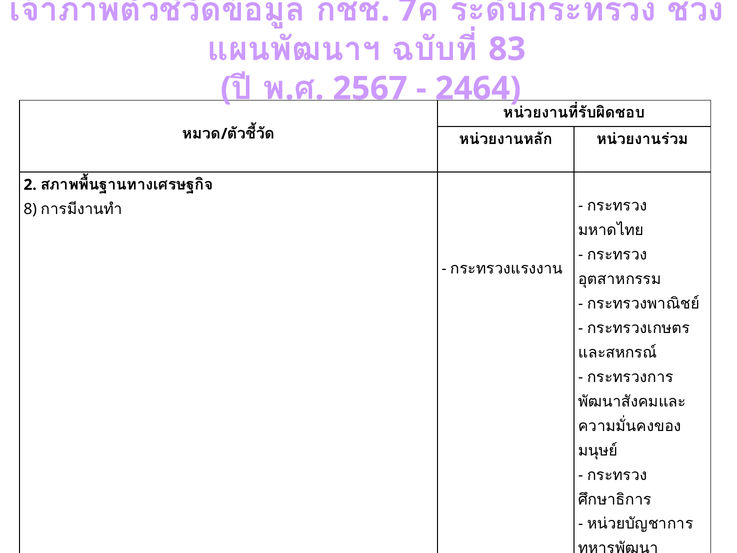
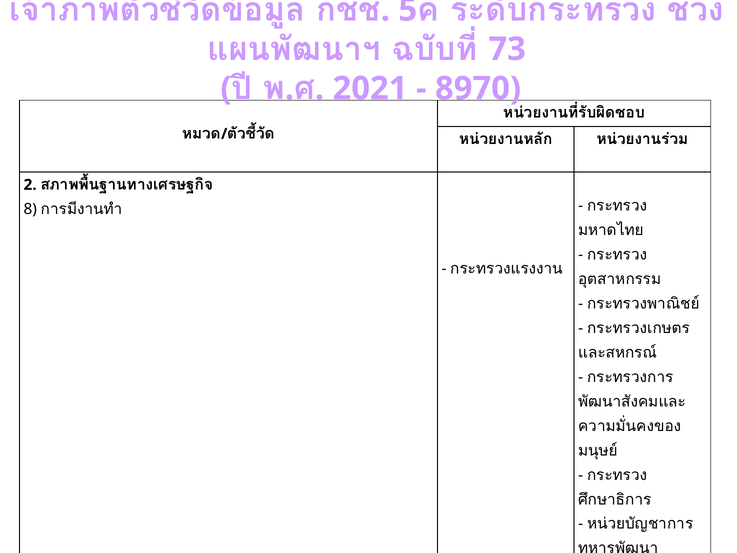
7: 7 -> 5 (408, 10)
83: 83 -> 73 (507, 49)
2567: 2567 -> 2021 (370, 88)
2464: 2464 -> 8970 (478, 88)
